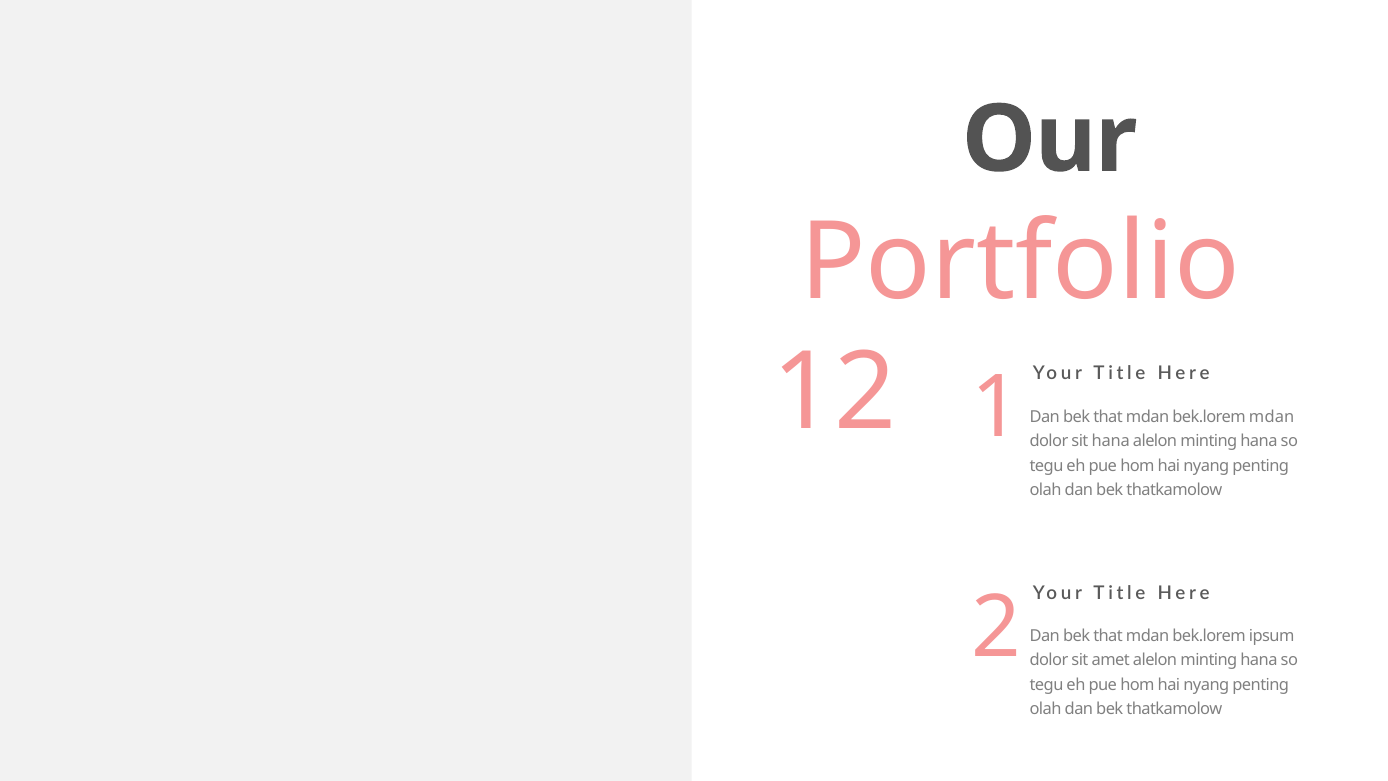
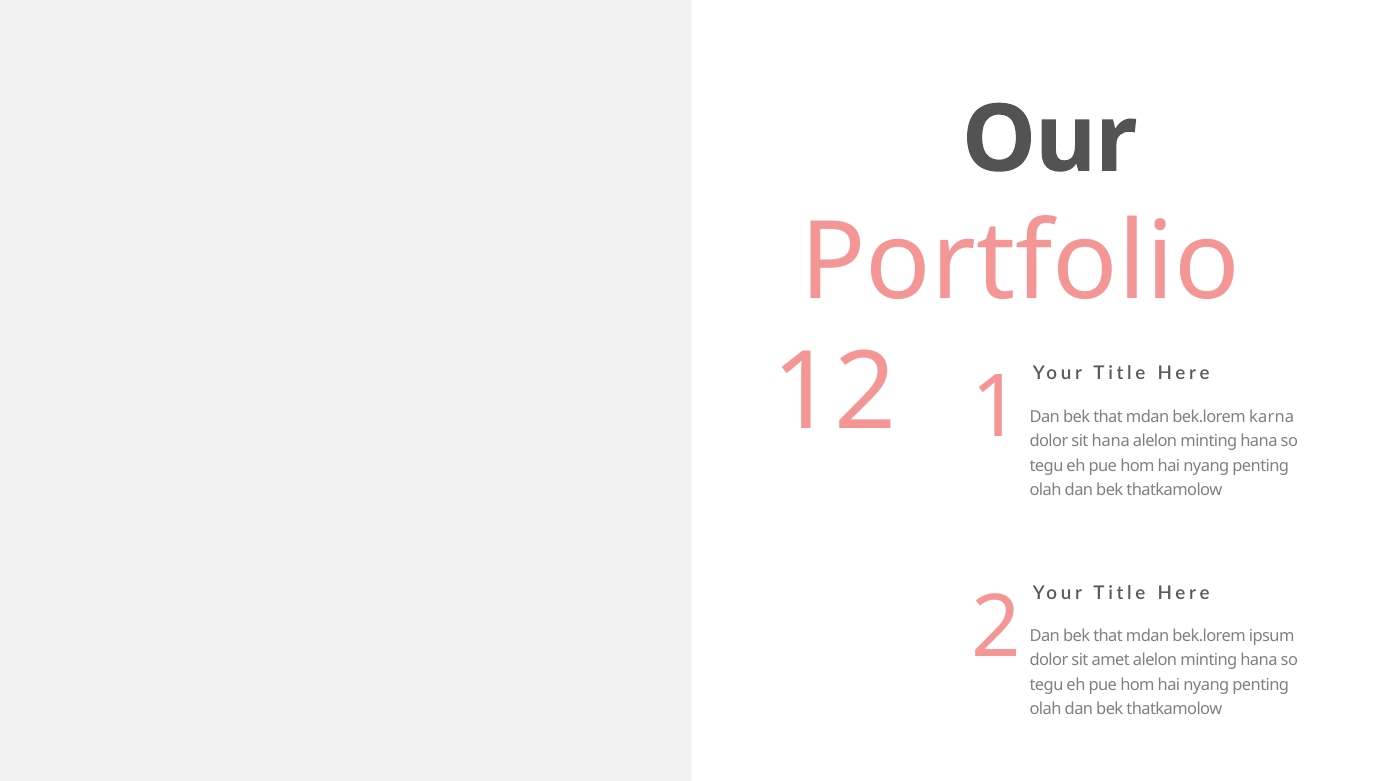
bek.lorem mdan: mdan -> karna (1272, 416)
